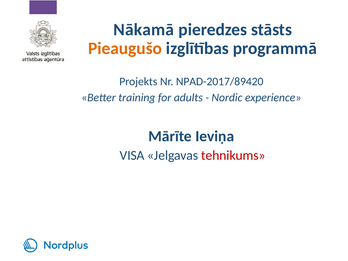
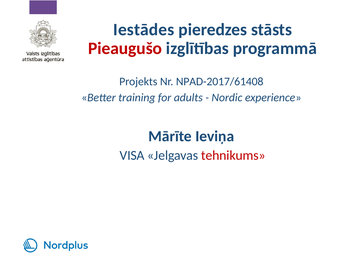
Nākamā: Nākamā -> Iestādes (144, 30)
Pieaugušo colour: orange -> red (125, 48)
NPAD-2017/89420: NPAD-2017/89420 -> NPAD-2017/61408 (220, 81)
